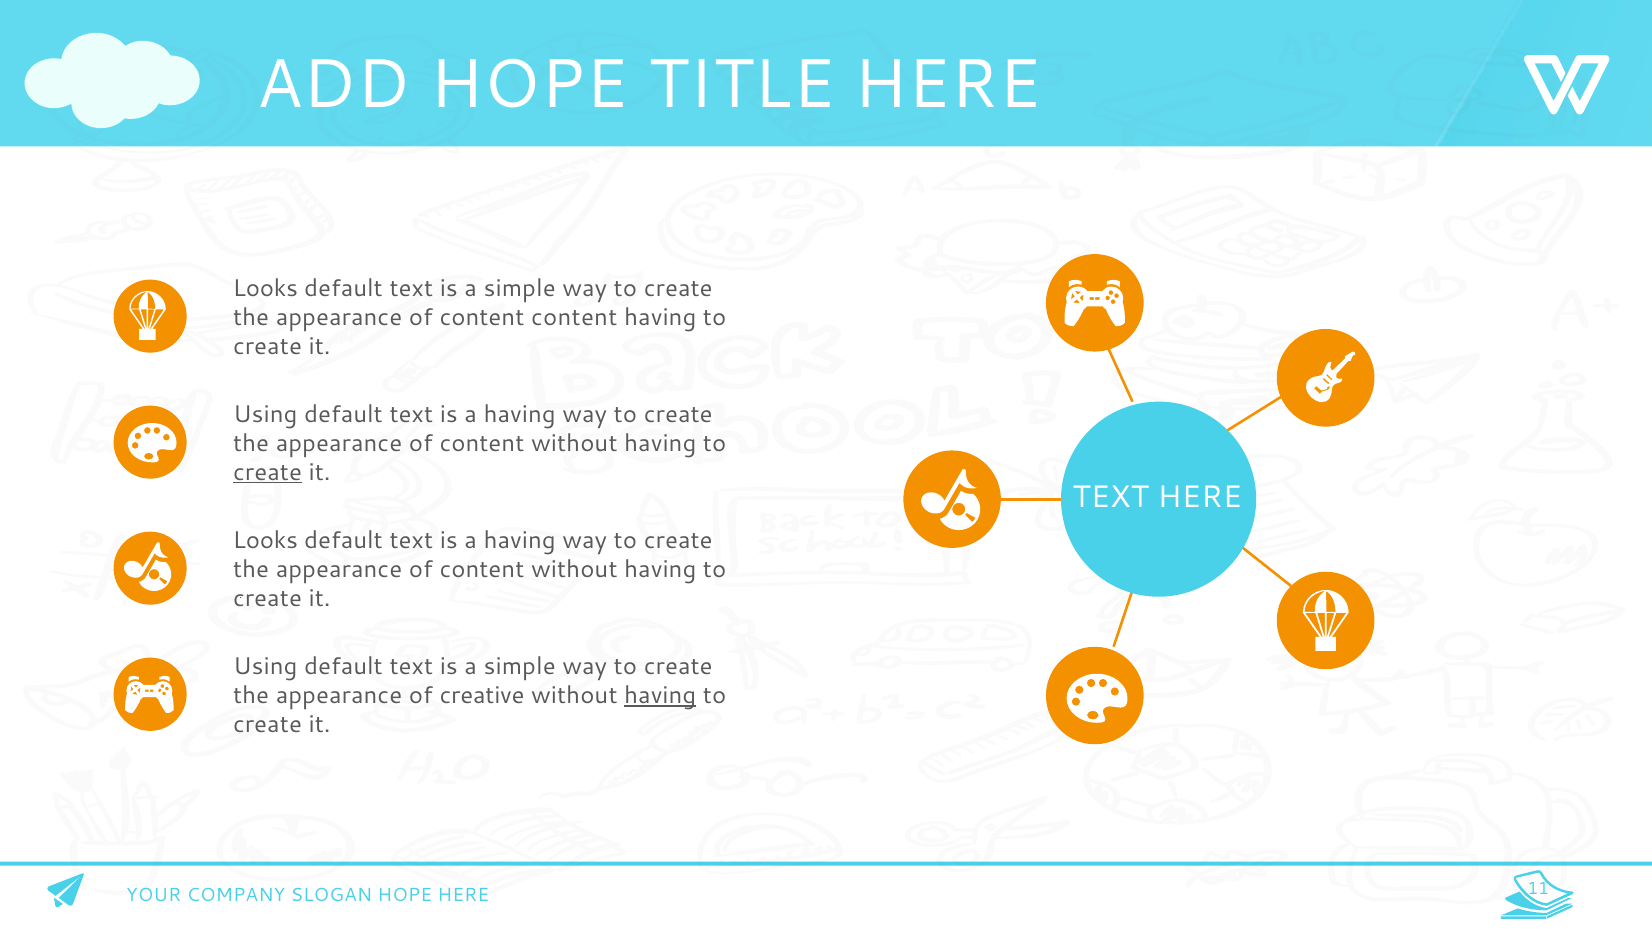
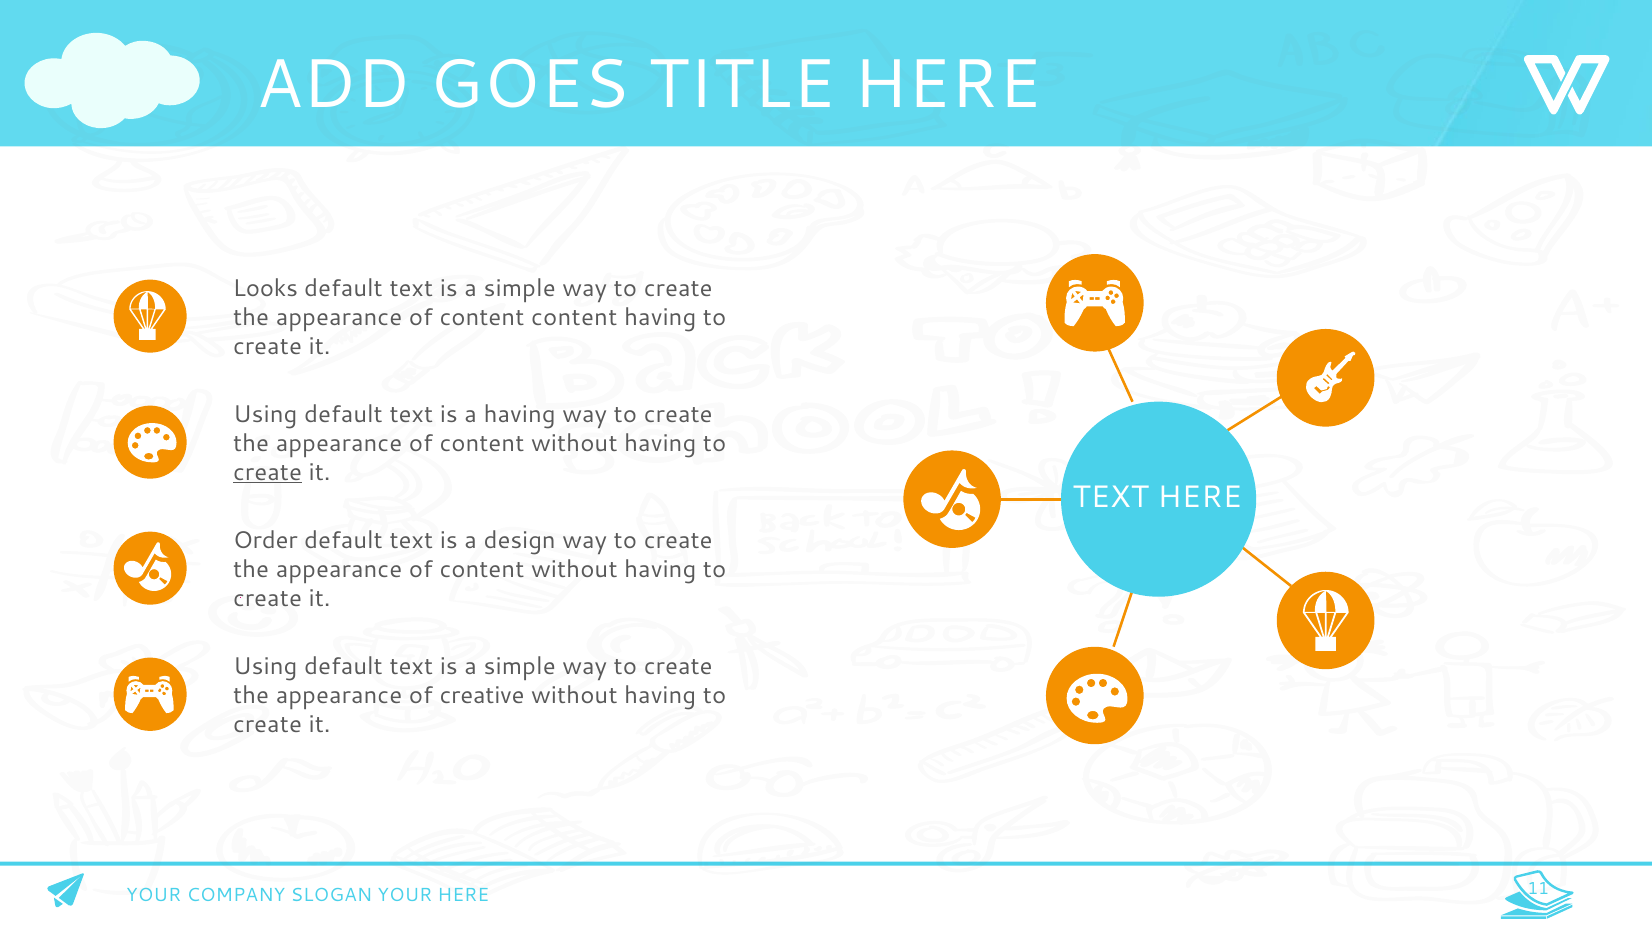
ADD HOPE: HOPE -> GOES (529, 84)
Looks: Looks -> Order (265, 541)
having: having -> design (520, 541)
having underline: present -> none (660, 696)
SLOGAN HOPE: HOPE -> YOUR (405, 896)
